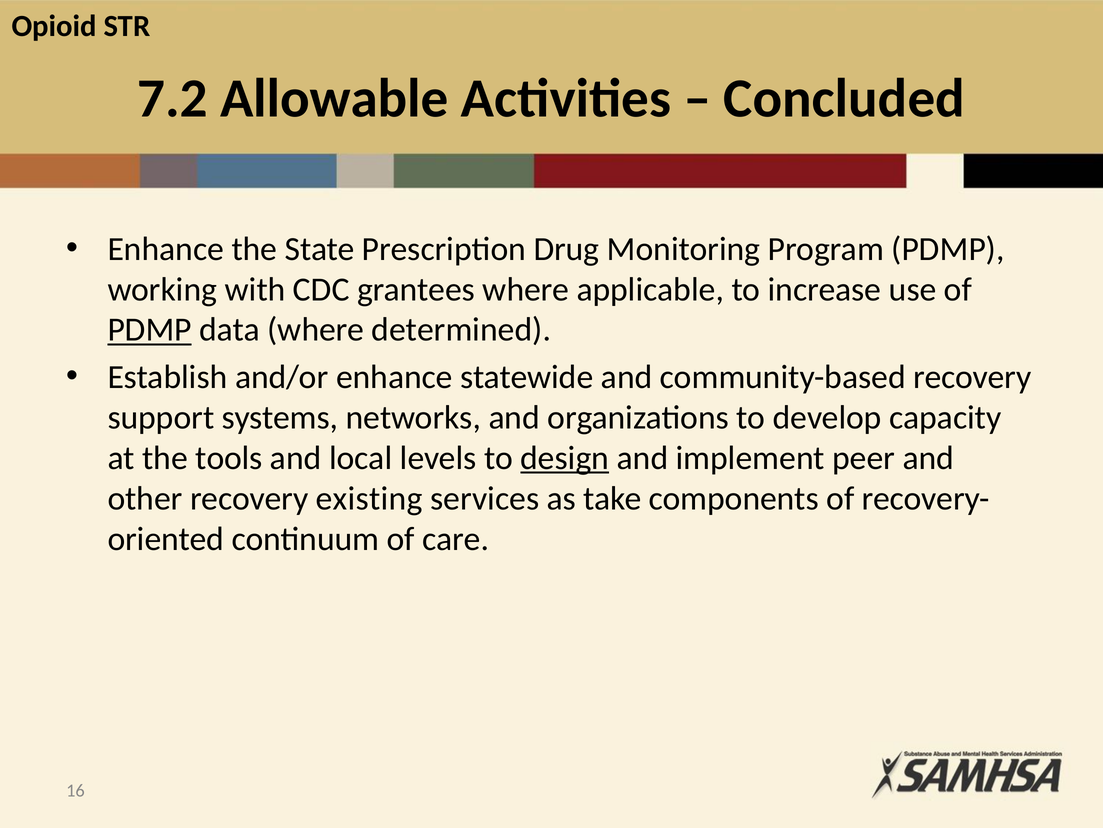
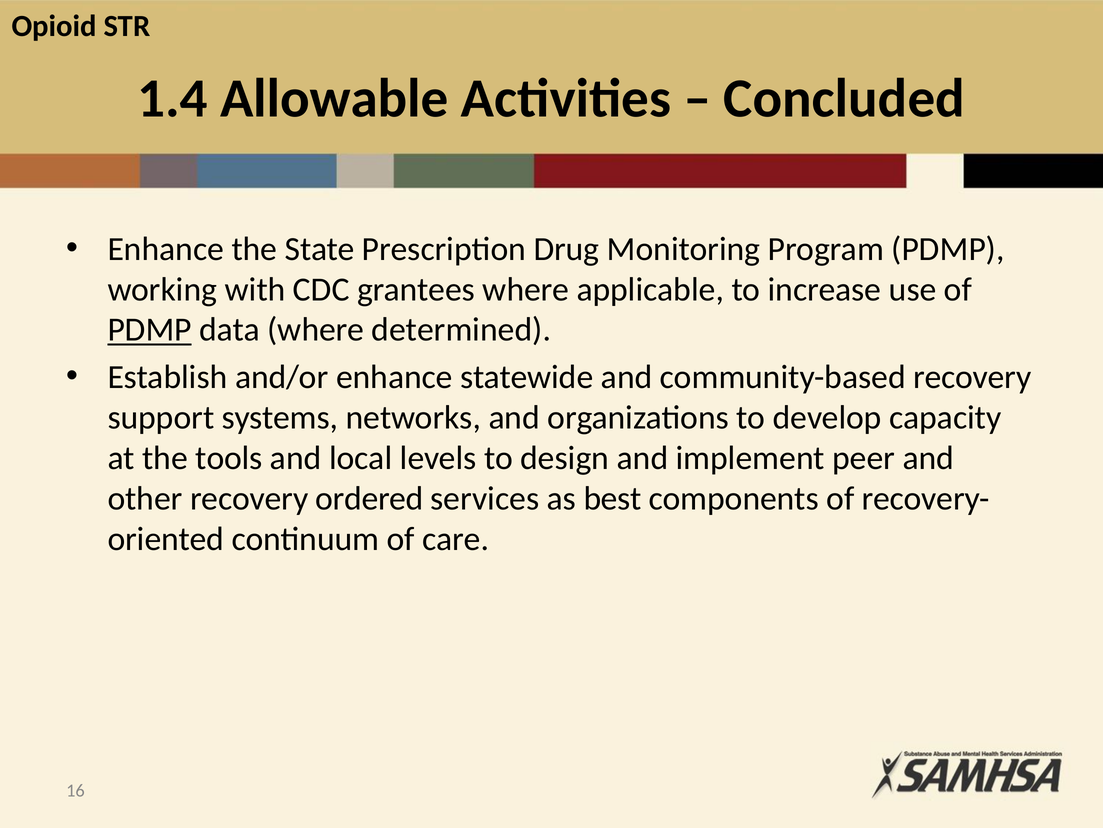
7.2: 7.2 -> 1.4 (172, 99)
design underline: present -> none (565, 458)
existing: existing -> ordered (369, 498)
take: take -> best (612, 498)
